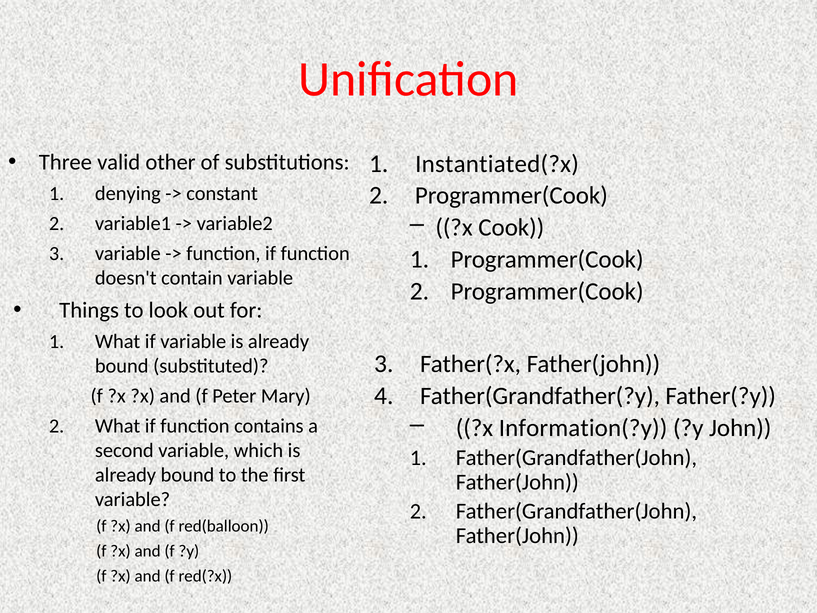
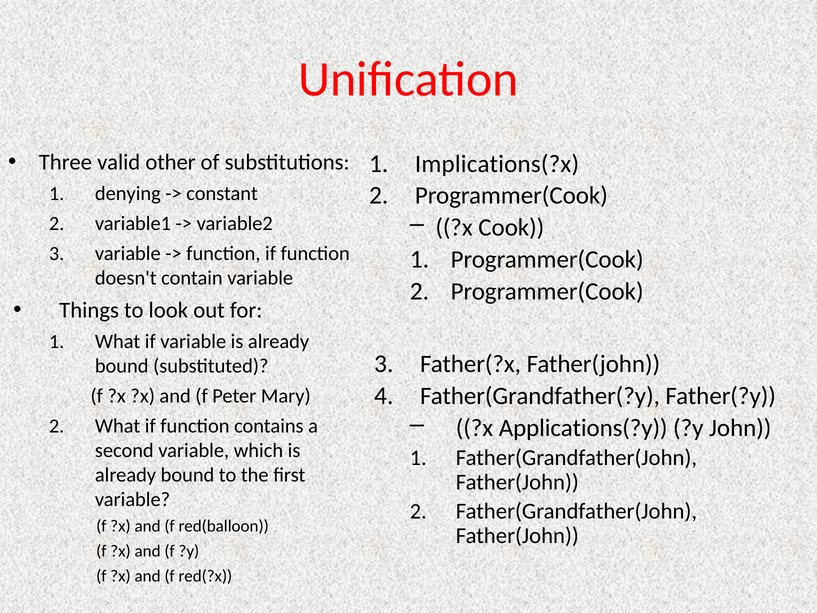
Instantiated(?x: Instantiated(?x -> Implications(?x (497, 164)
Information(?y: Information(?y -> Applications(?y (583, 428)
